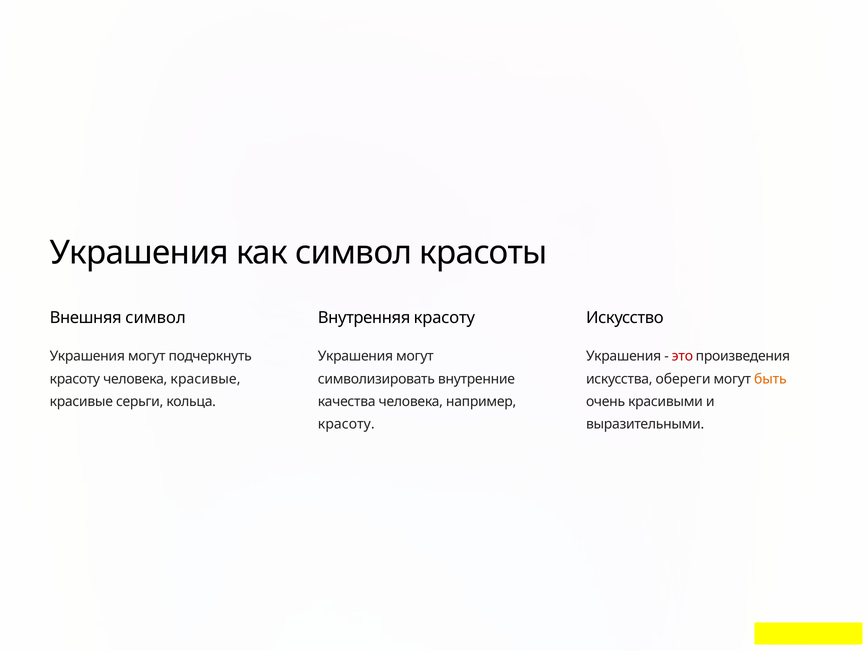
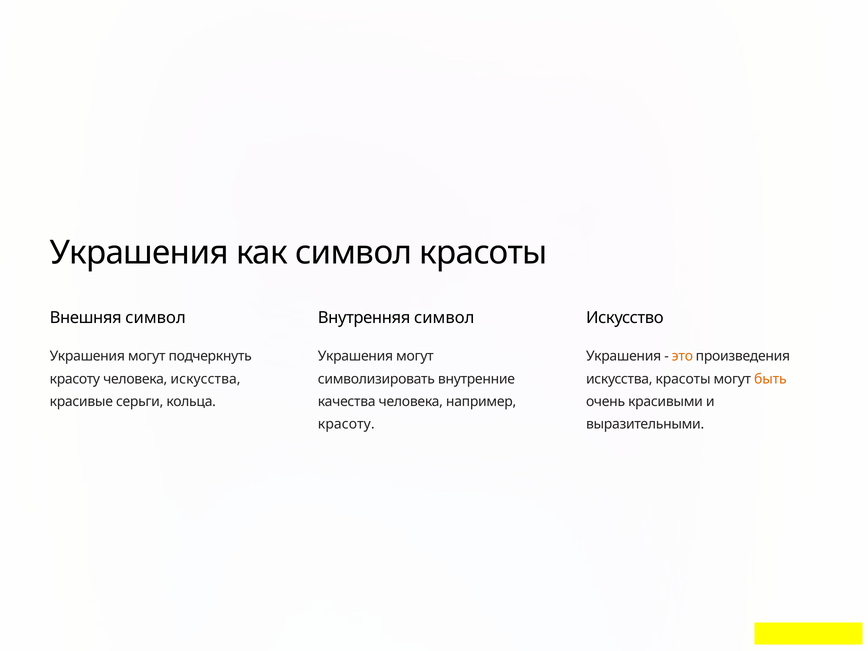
Внутренняя красоту: красоту -> символ (444, 318)
это colour: red -> orange (682, 356)
человека красивые: красивые -> искусства (206, 379)
искусства обереги: обереги -> красоты (683, 379)
